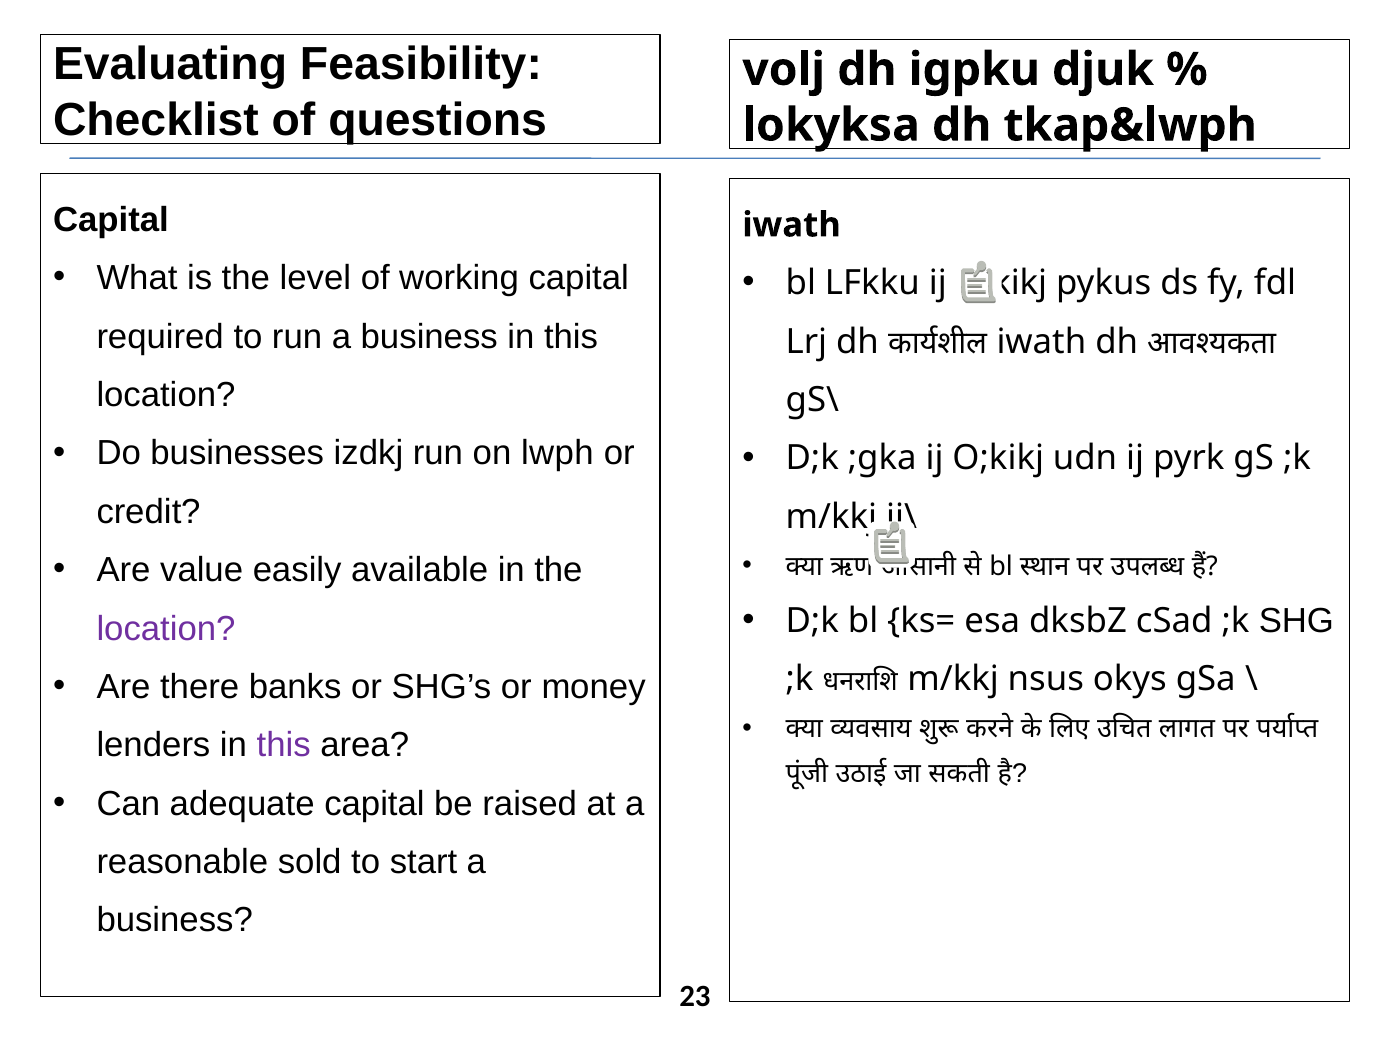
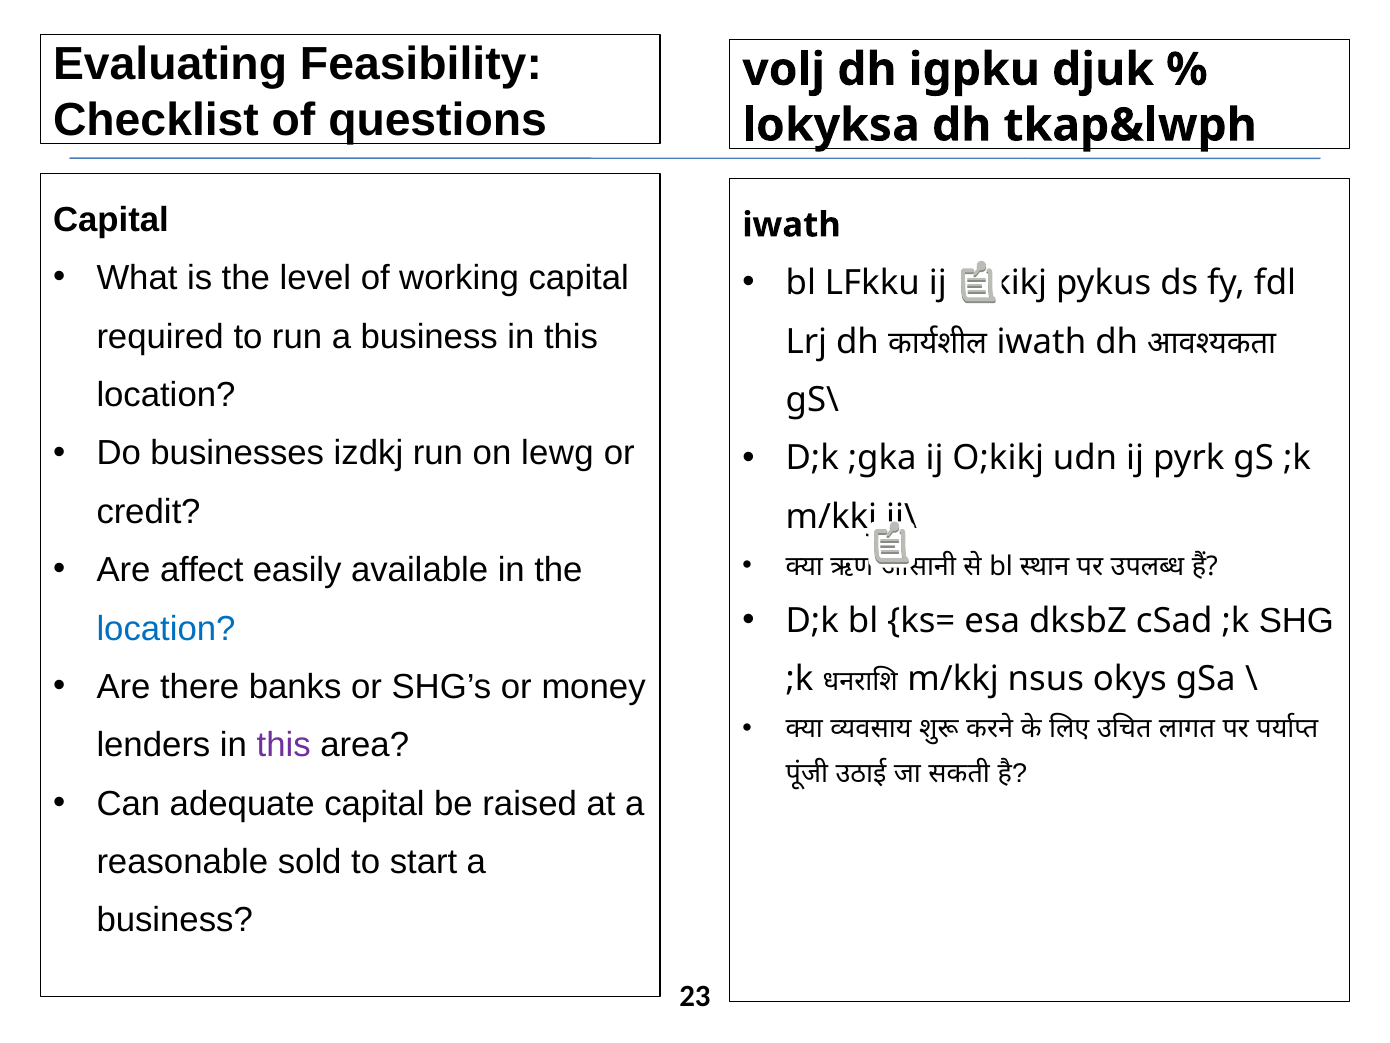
lwph: lwph -> lewg (557, 453)
value: value -> affect (202, 570)
location colour: purple -> blue (166, 628)
